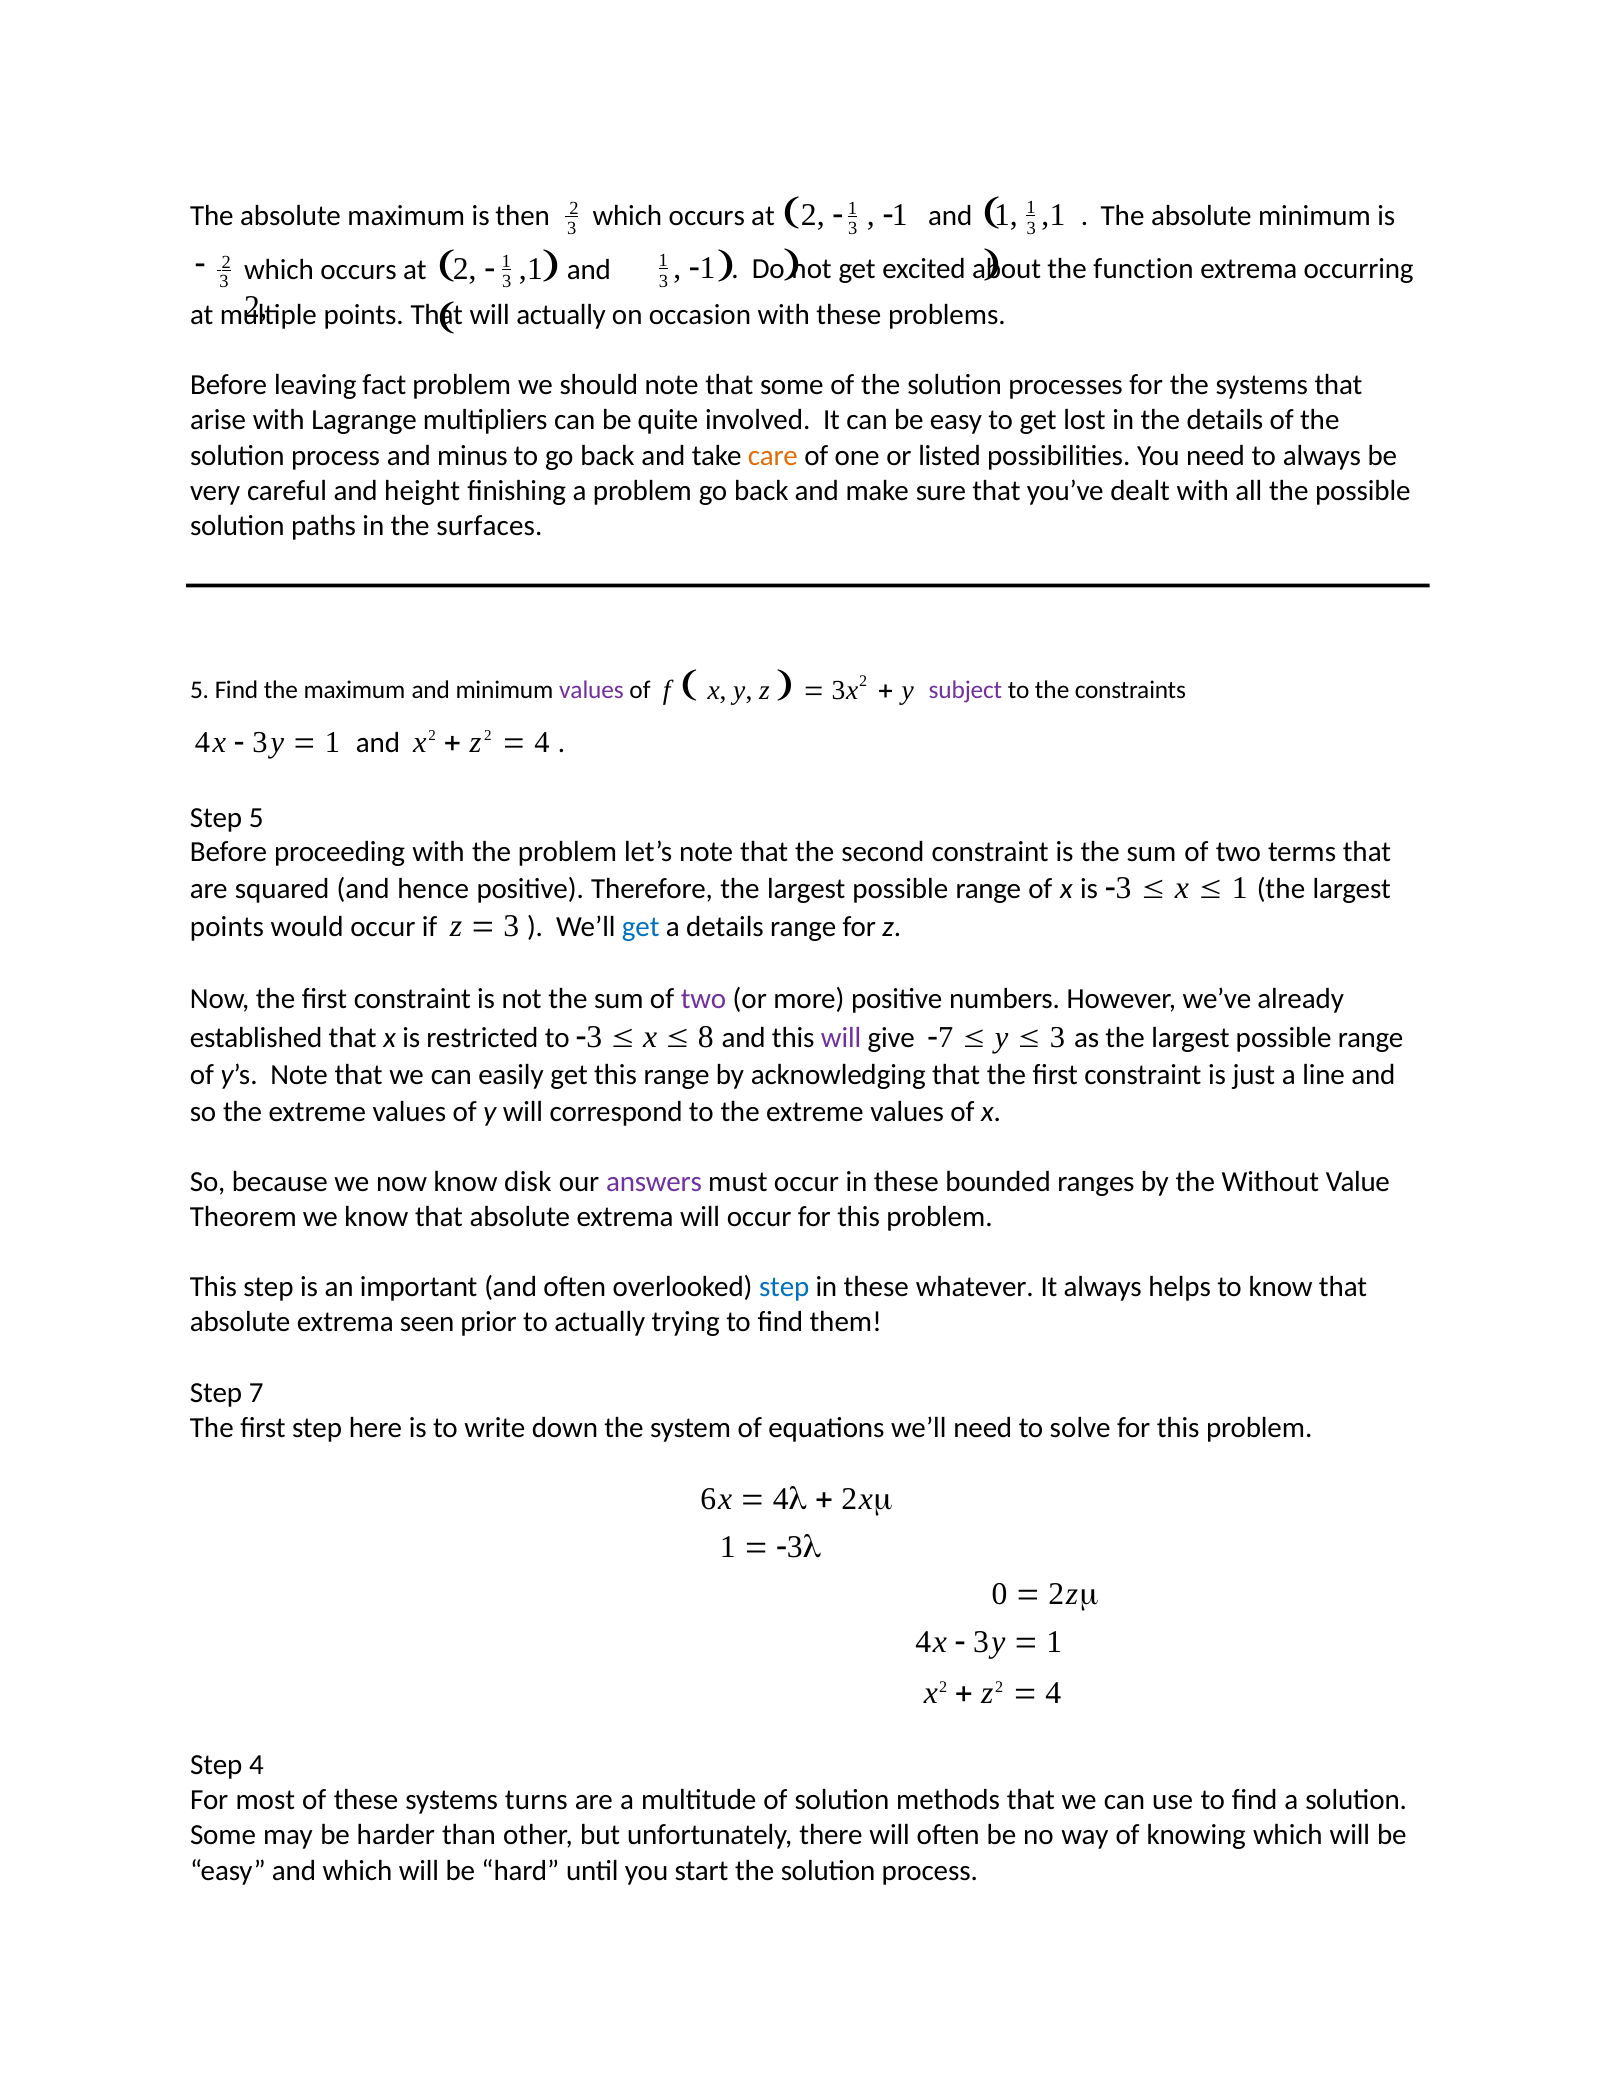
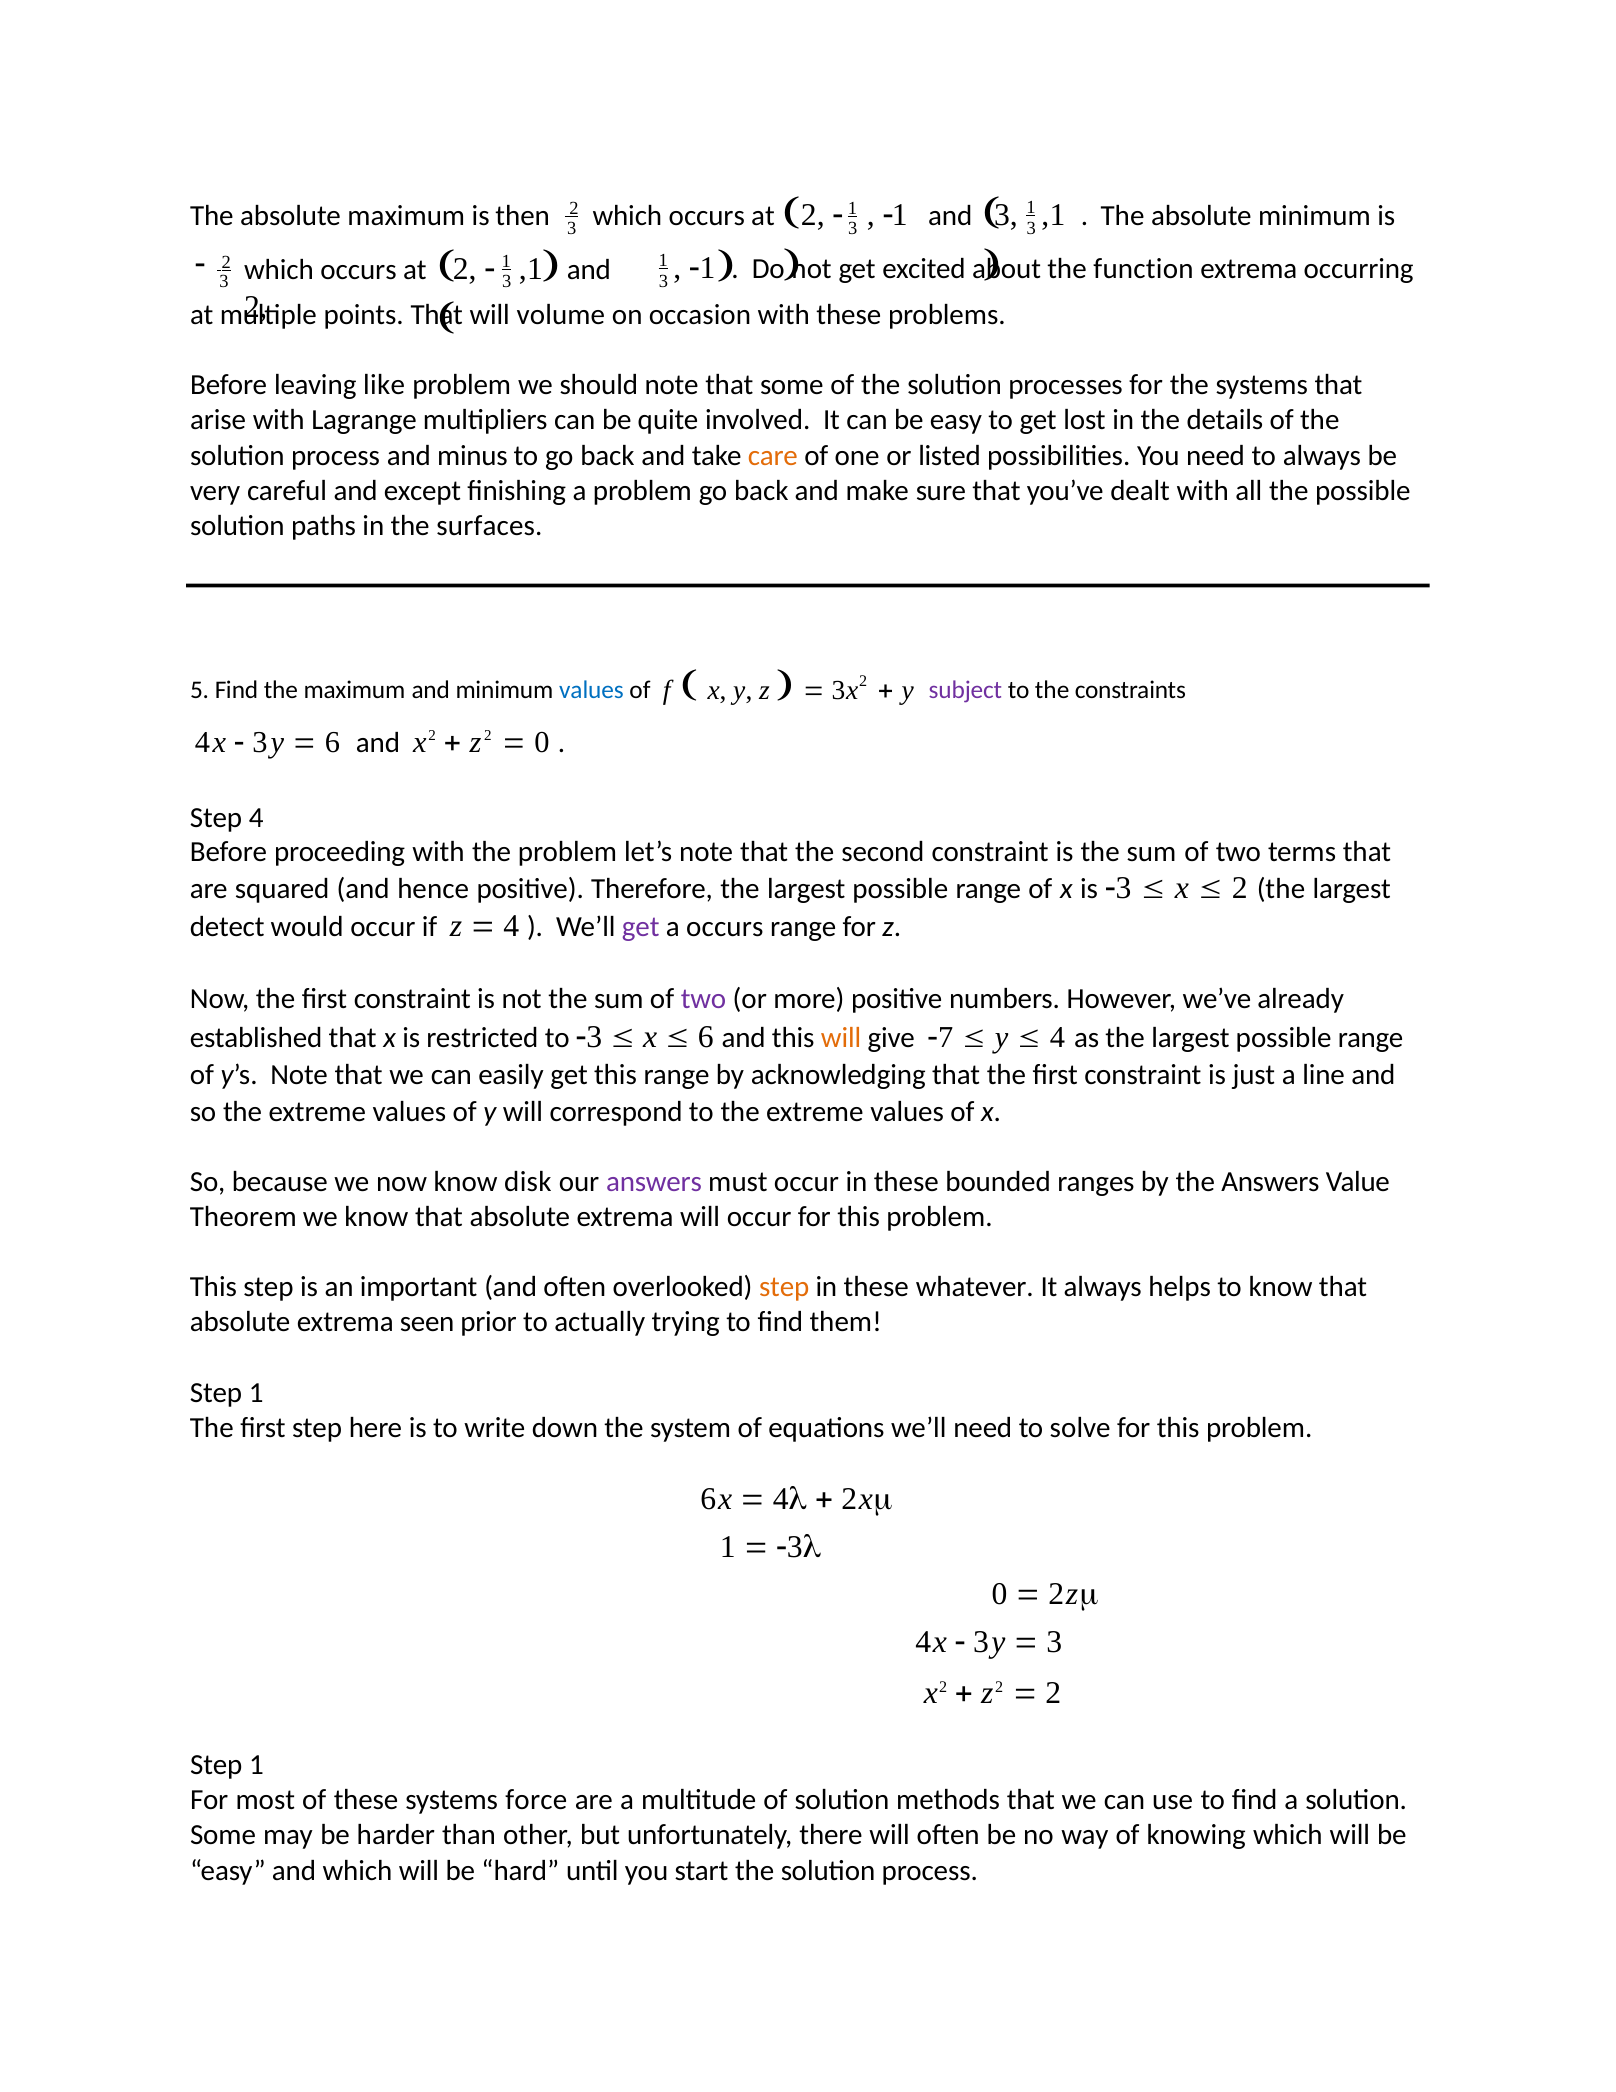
and 1: 1 -> 3 (1006, 215)
will actually: actually -> volume (561, 315)
fact: fact -> like (384, 385)
height: height -> except (422, 490)
values colour: purple -> blue (591, 690)
1: 1 -> 6 (332, 742)
4: 4 -> 0 (542, 742)
Step 5: 5 -> 4 (256, 818)
1: 1 -> 2 (1240, 888)
points: points -> detect (227, 927)
3: 3 -> 4 (511, 926)
get colour: blue -> purple (641, 927)
a details: details -> occurs (725, 927)
8: 8 -> 6 (706, 1037)
will colour: purple -> orange (841, 1038)
3: 3 -> 4 (1058, 1037)
the Without: Without -> Answers (1270, 1181)
step colour: blue -> orange (784, 1287)
7: 7 -> 1 (256, 1392)
1: 1 -> 3 (1054, 1641)
4: 4 -> 2 (1053, 1693)
4: 4 -> 1 (256, 1764)
turns: turns -> force (536, 1800)
